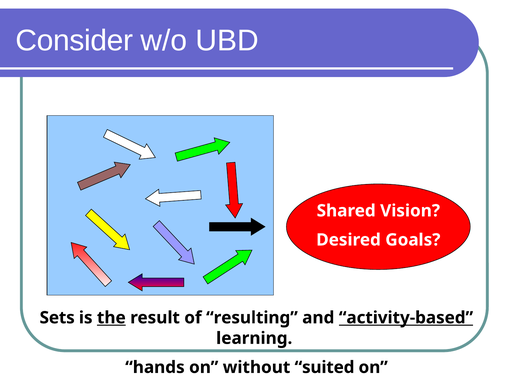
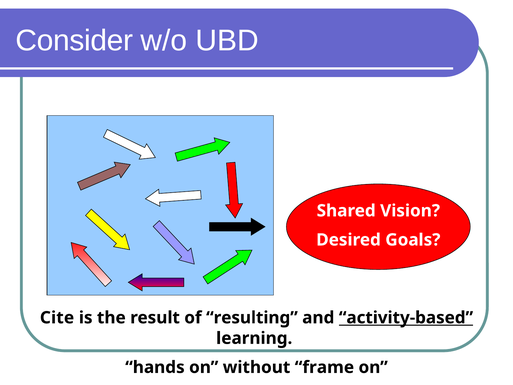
Sets: Sets -> Cite (57, 318)
the underline: present -> none (111, 318)
suited: suited -> frame (324, 367)
